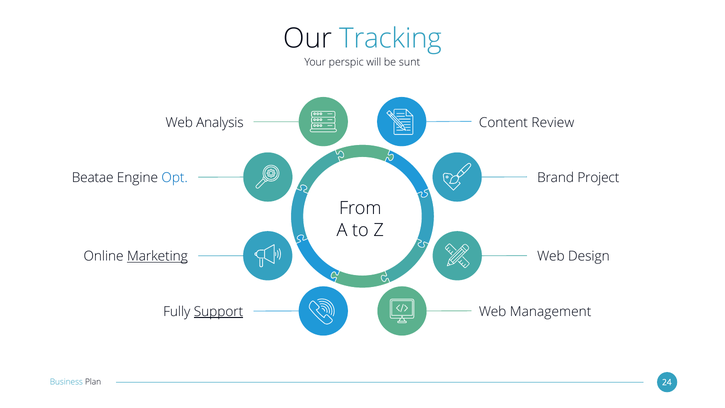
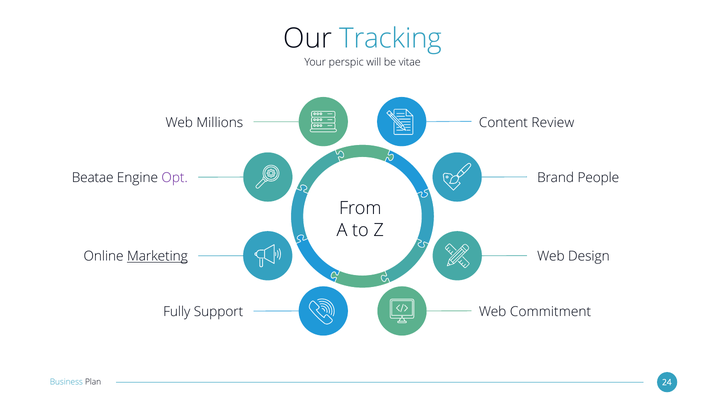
sunt: sunt -> vitae (410, 62)
Analysis: Analysis -> Millions (220, 123)
Opt colour: blue -> purple (175, 178)
Project: Project -> People (598, 178)
Support underline: present -> none (219, 312)
Management: Management -> Commitment (551, 312)
